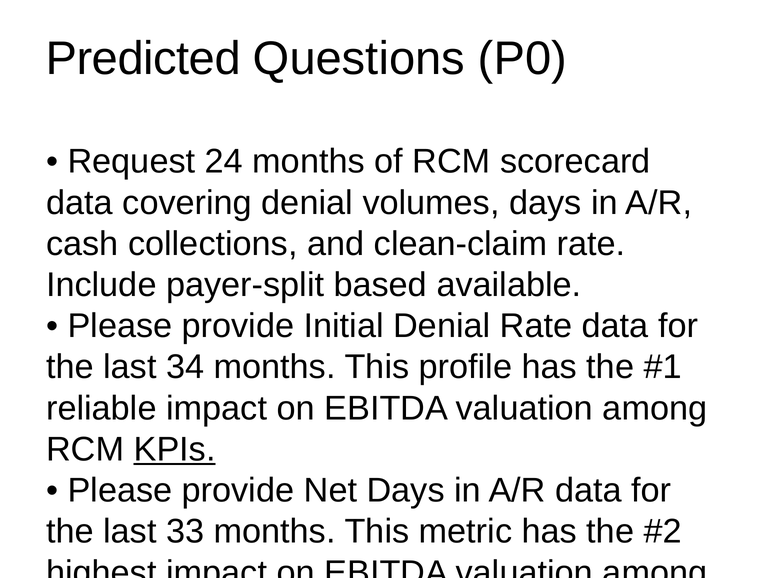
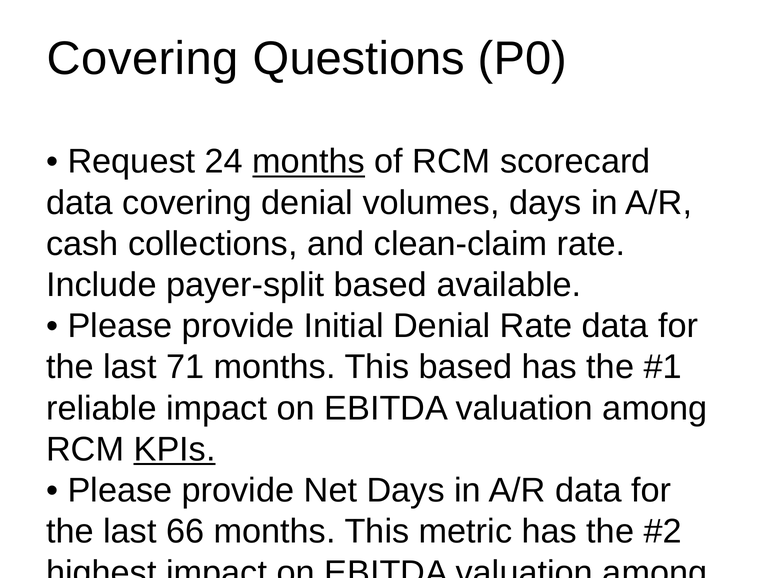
Predicted: Predicted -> Covering (143, 59)
months underline: none -> present (309, 162)
34: 34 -> 71 (185, 367)
This profile: profile -> based (465, 367)
33: 33 -> 66 (185, 532)
